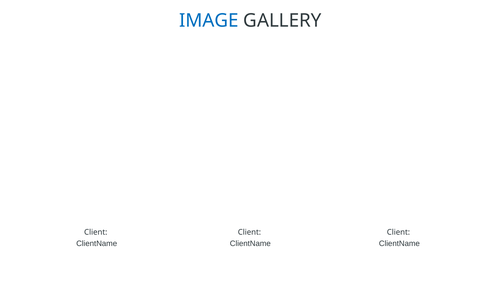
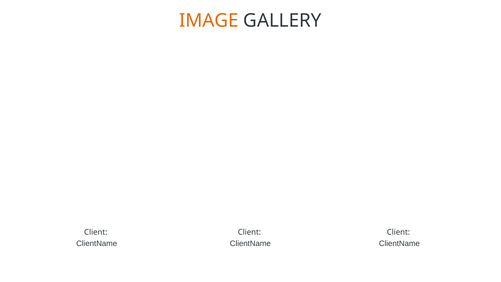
IMAGE colour: blue -> orange (209, 21)
